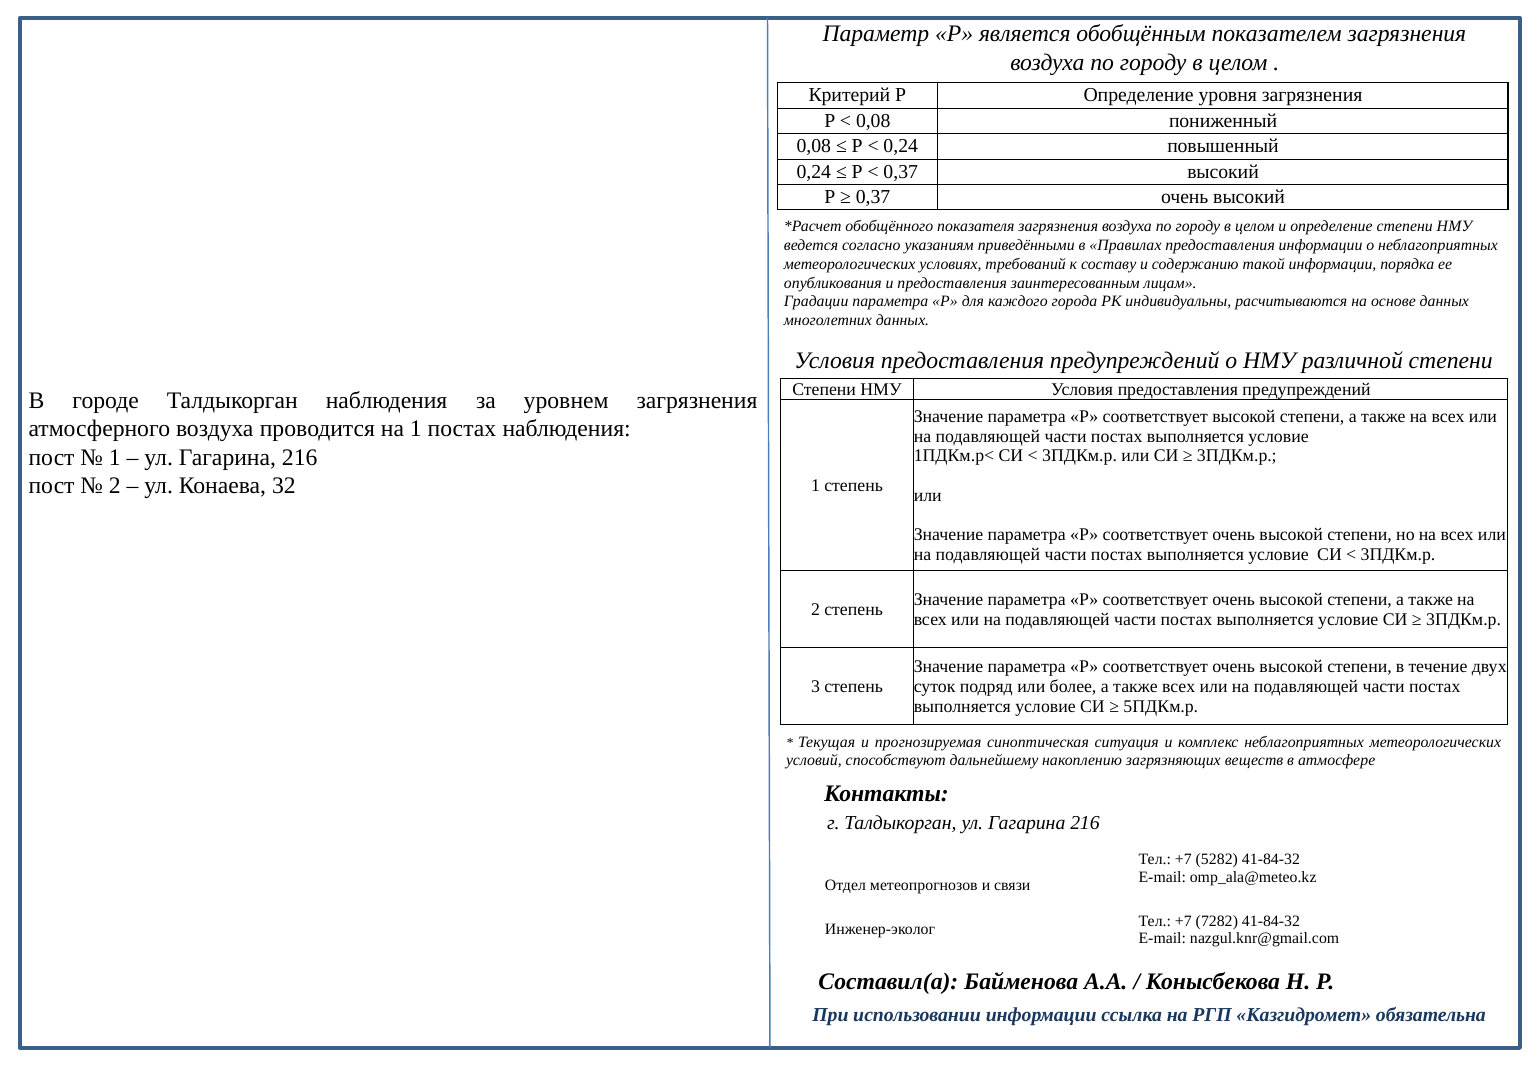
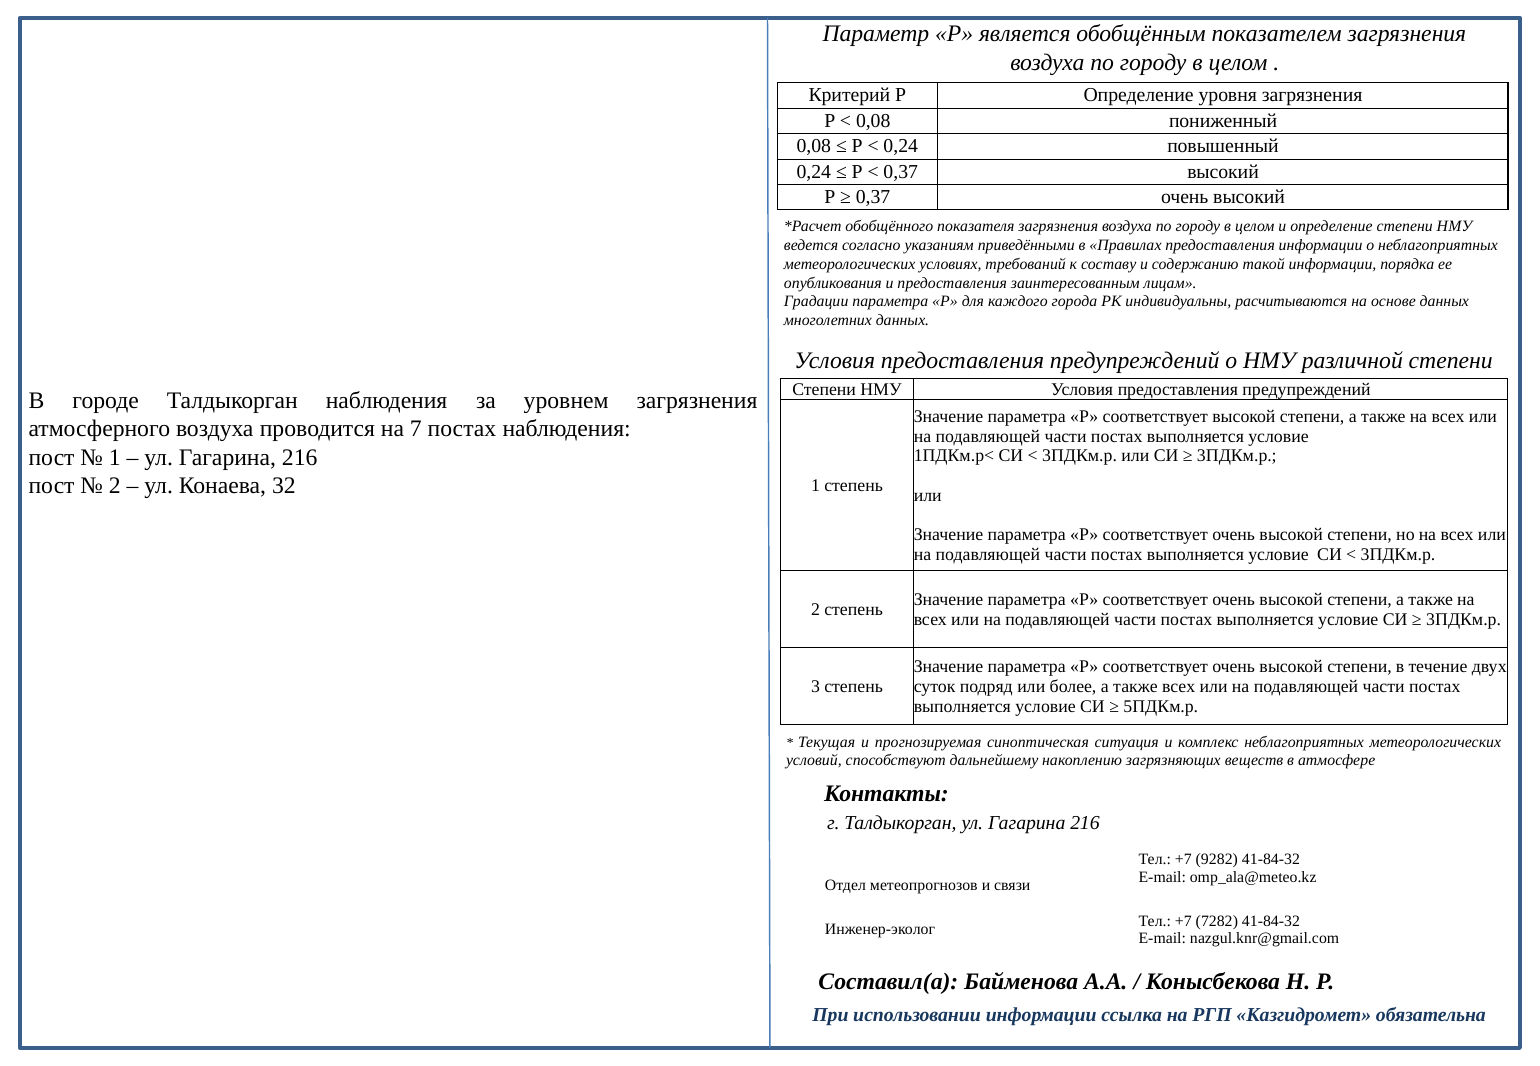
на 1: 1 -> 7 (416, 429)
5282: 5282 -> 9282 (1217, 859)
